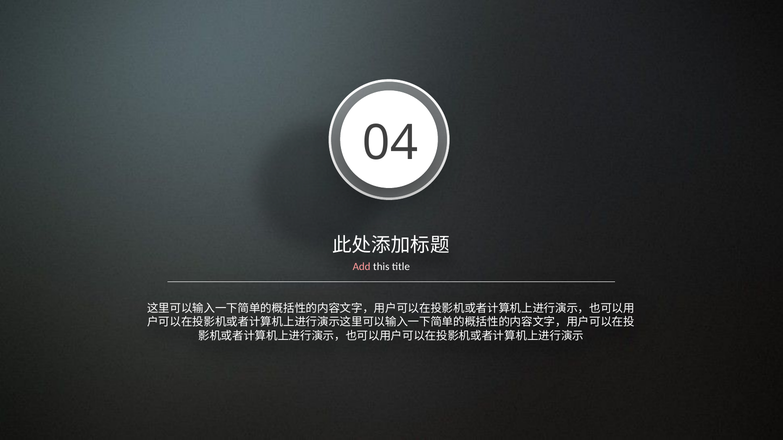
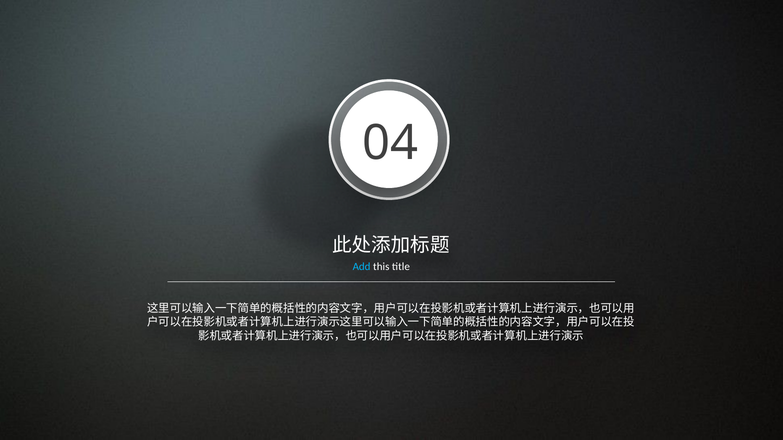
Add colour: pink -> light blue (362, 267)
